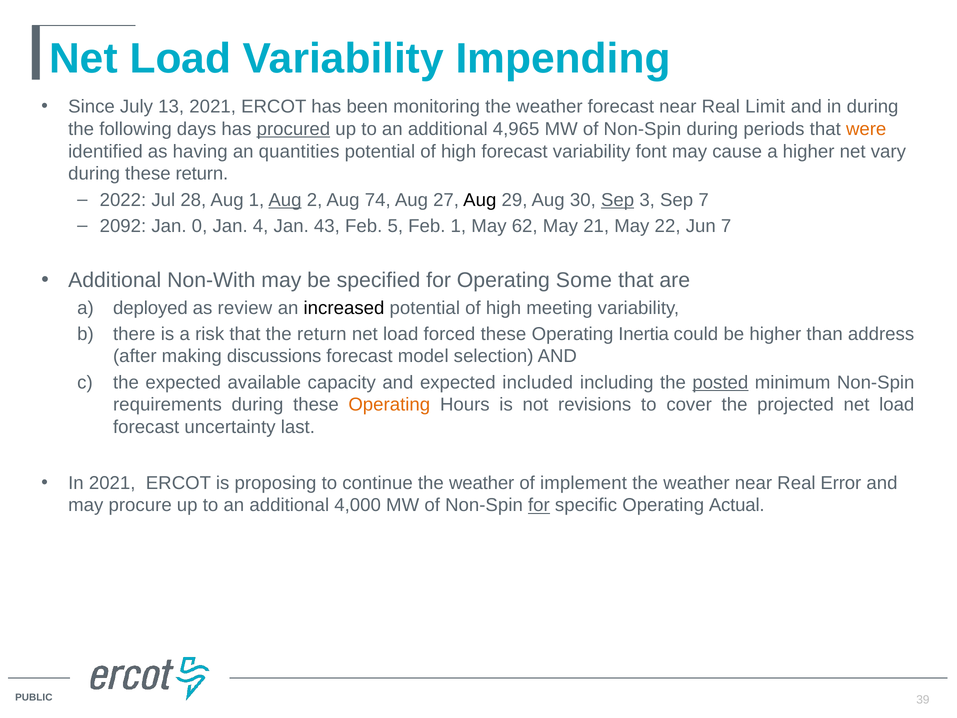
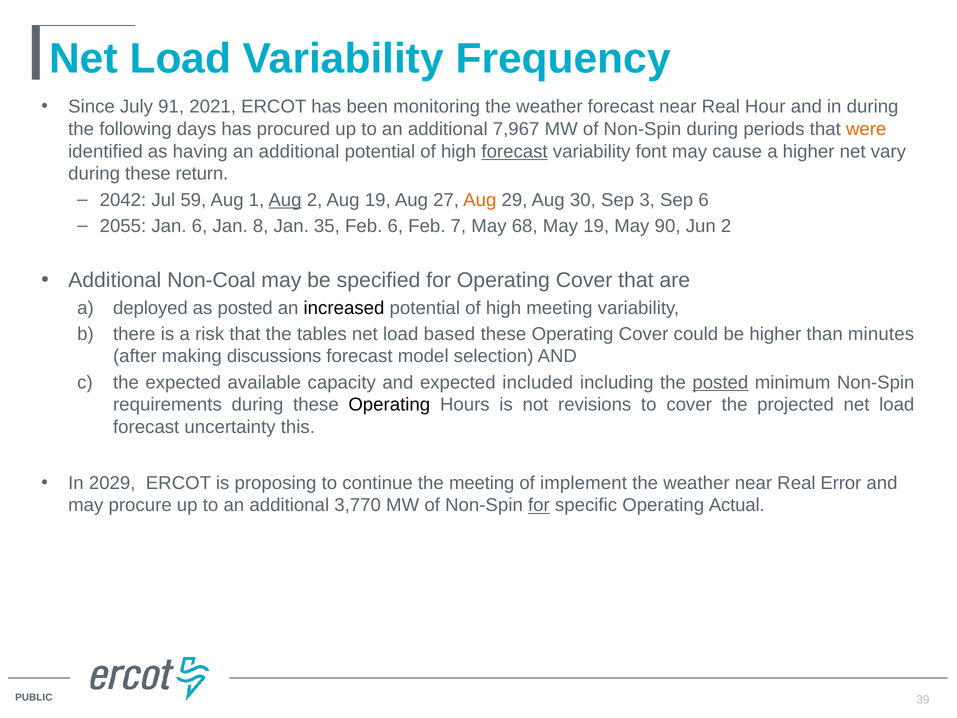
Impending: Impending -> Frequency (563, 59)
13: 13 -> 91 (171, 107)
Limit: Limit -> Hour (765, 107)
procured underline: present -> none (293, 129)
4,965: 4,965 -> 7,967 (516, 129)
having an quantities: quantities -> additional (299, 151)
forecast underline: none -> present (515, 151)
2022: 2022 -> 2042 (123, 200)
28: 28 -> 59 (193, 200)
Aug 74: 74 -> 19 (378, 200)
Aug colour: black -> orange (480, 200)
Sep underline: present -> none (618, 200)
Sep 7: 7 -> 6 (704, 200)
2092: 2092 -> 2055 (123, 226)
Jan 0: 0 -> 6 (200, 226)
4: 4 -> 8 (261, 226)
43: 43 -> 35 (327, 226)
Feb 5: 5 -> 6 (395, 226)
Feb 1: 1 -> 7 (458, 226)
62: 62 -> 68 (525, 226)
May 21: 21 -> 19 (596, 226)
22: 22 -> 90 (668, 226)
Jun 7: 7 -> 2 (726, 226)
Non-With: Non-With -> Non-Coal (211, 280)
for Operating Some: Some -> Cover (584, 280)
as review: review -> posted (245, 308)
the return: return -> tables (322, 334)
forced: forced -> based (449, 334)
these Operating Inertia: Inertia -> Cover (644, 334)
address: address -> minutes (881, 334)
Operating colour: orange -> black (389, 405)
last: last -> this (298, 427)
In 2021: 2021 -> 2029 (112, 483)
continue the weather: weather -> meeting (482, 483)
4,000: 4,000 -> 3,770 (358, 505)
